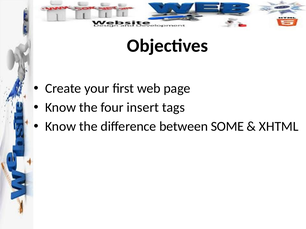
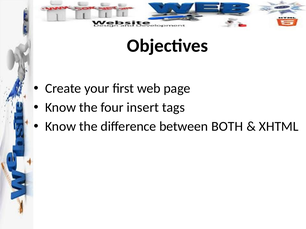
SOME: SOME -> BOTH (227, 127)
